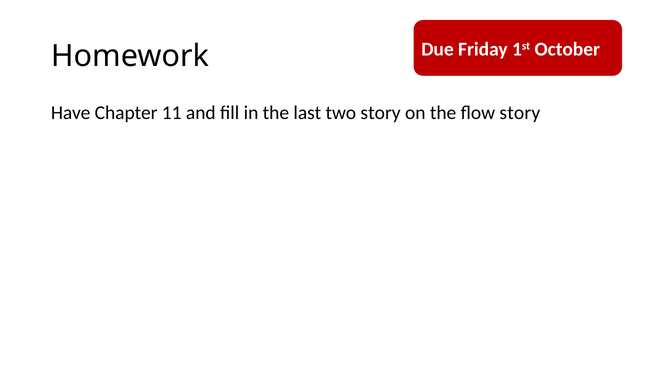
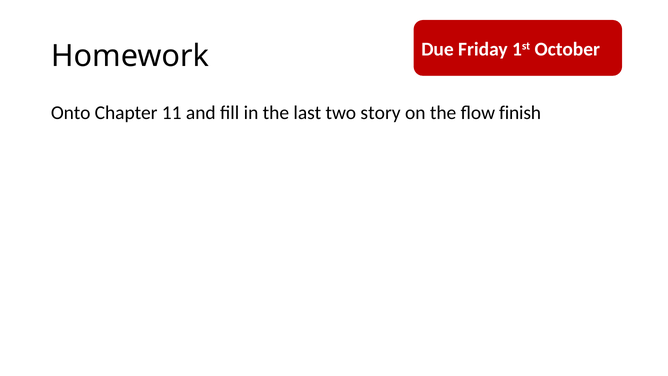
Have: Have -> Onto (71, 113)
flow story: story -> finish (520, 113)
